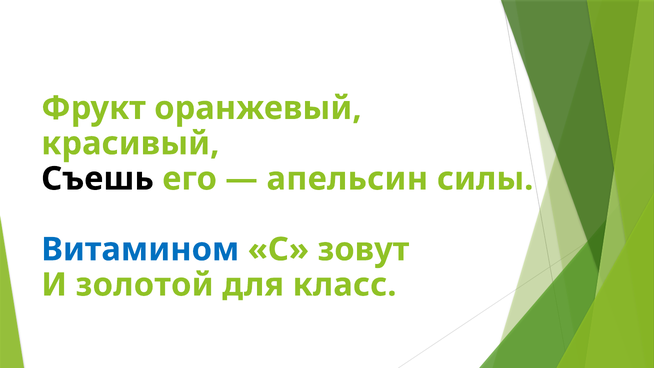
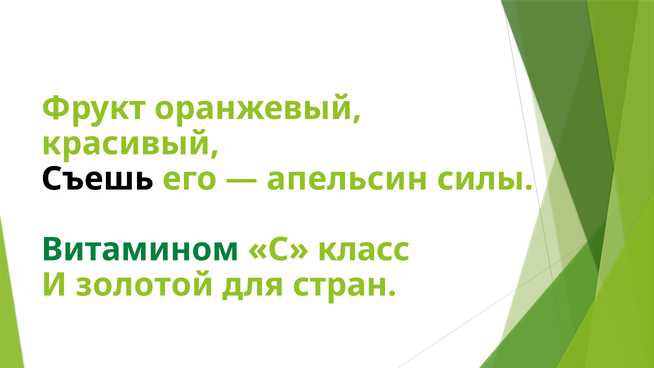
Витамином colour: blue -> green (140, 249)
зовут: зовут -> класс (364, 249)
класс: класс -> стран (345, 285)
